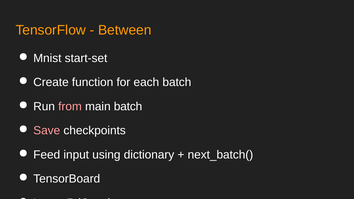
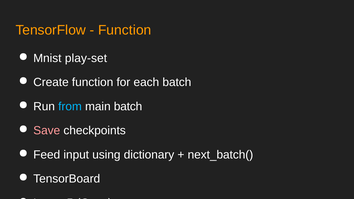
Between: Between -> Function (125, 30)
start-set: start-set -> play-set (86, 58)
from colour: pink -> light blue (70, 106)
